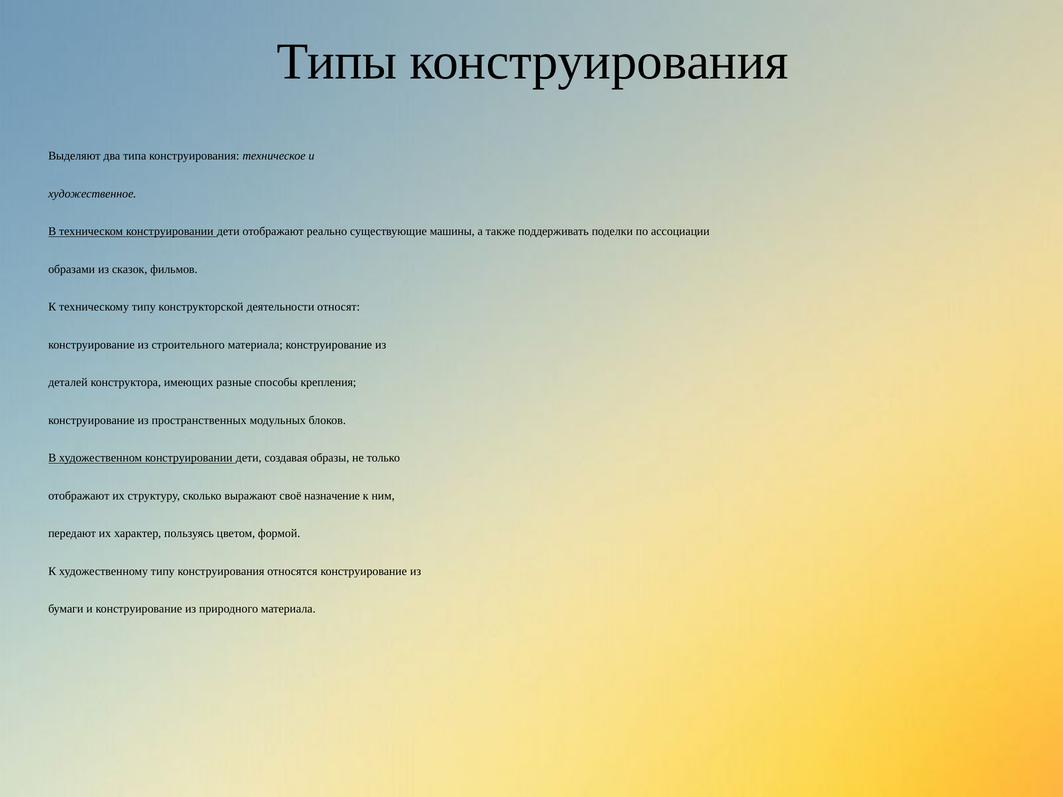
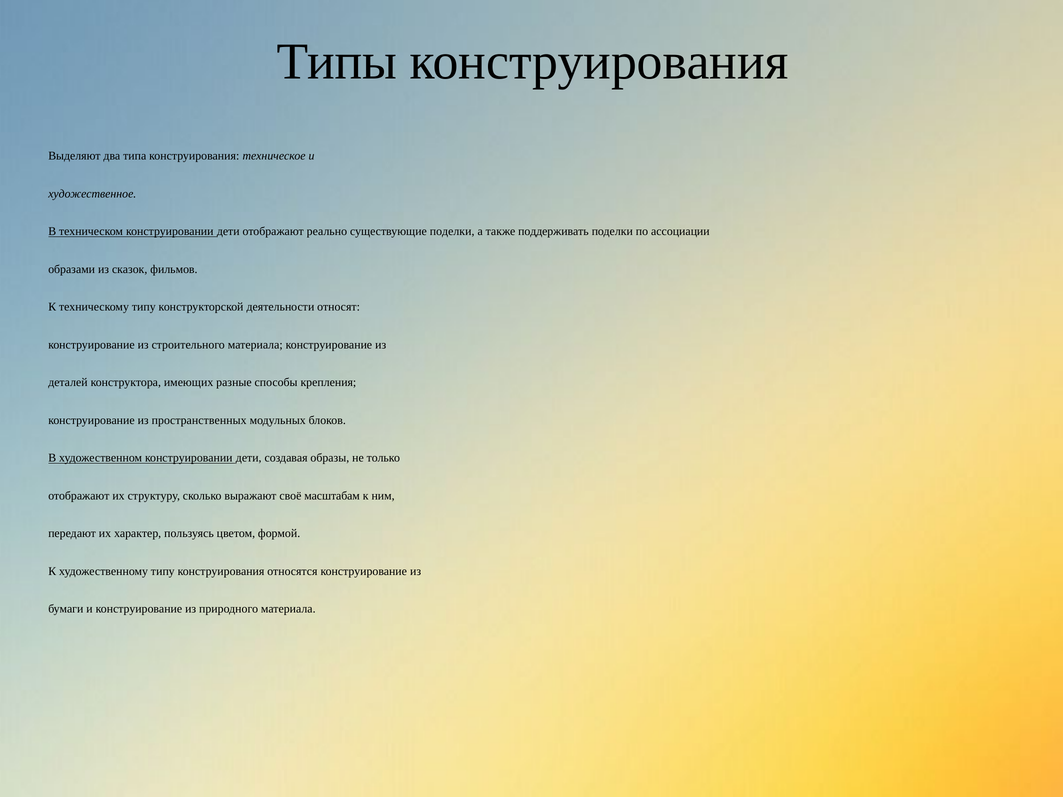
существующие машины: машины -> поделки (452, 232)
назначение: назначение -> масштабам (332, 496)
